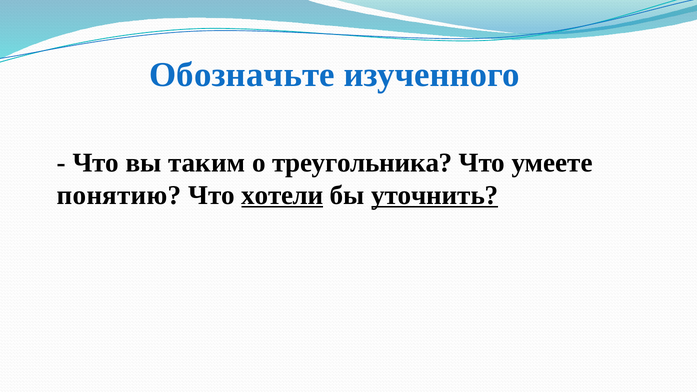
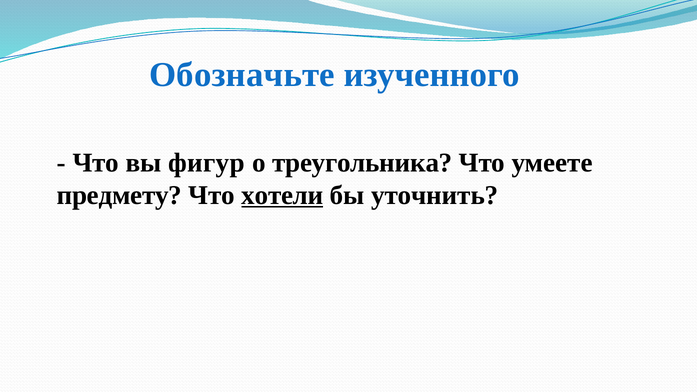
таким: таким -> фигур (207, 163)
понятию: понятию -> предмету (119, 195)
уточнить underline: present -> none (435, 195)
